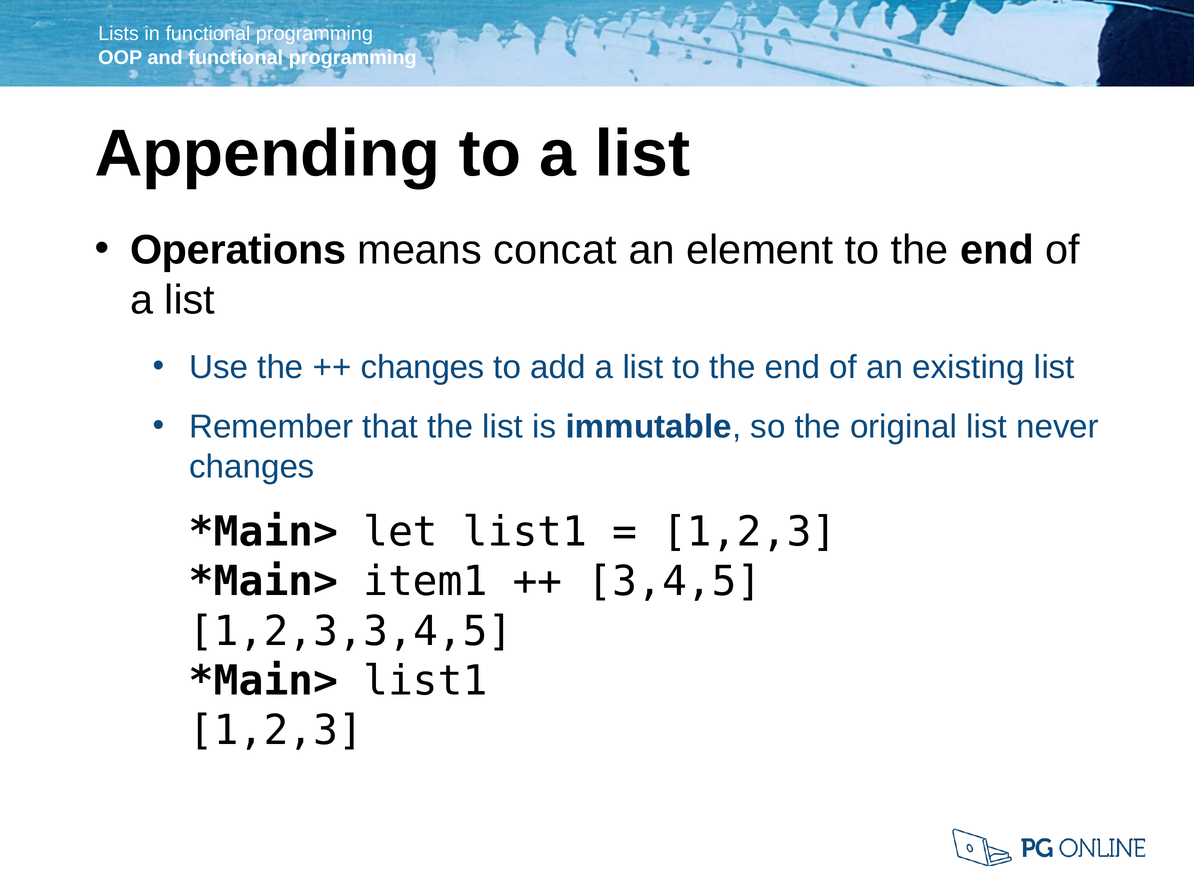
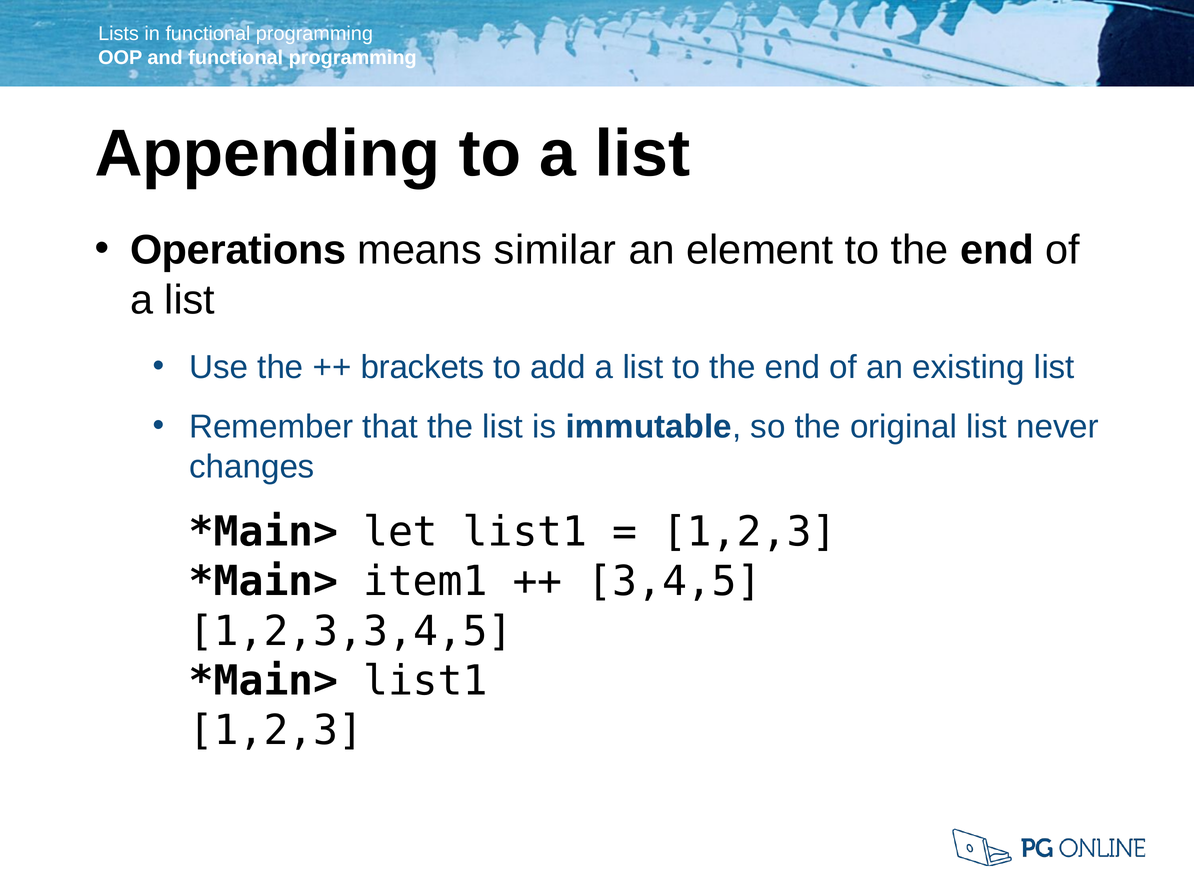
concat: concat -> similar (555, 250)
changes: changes -> brackets (423, 367)
